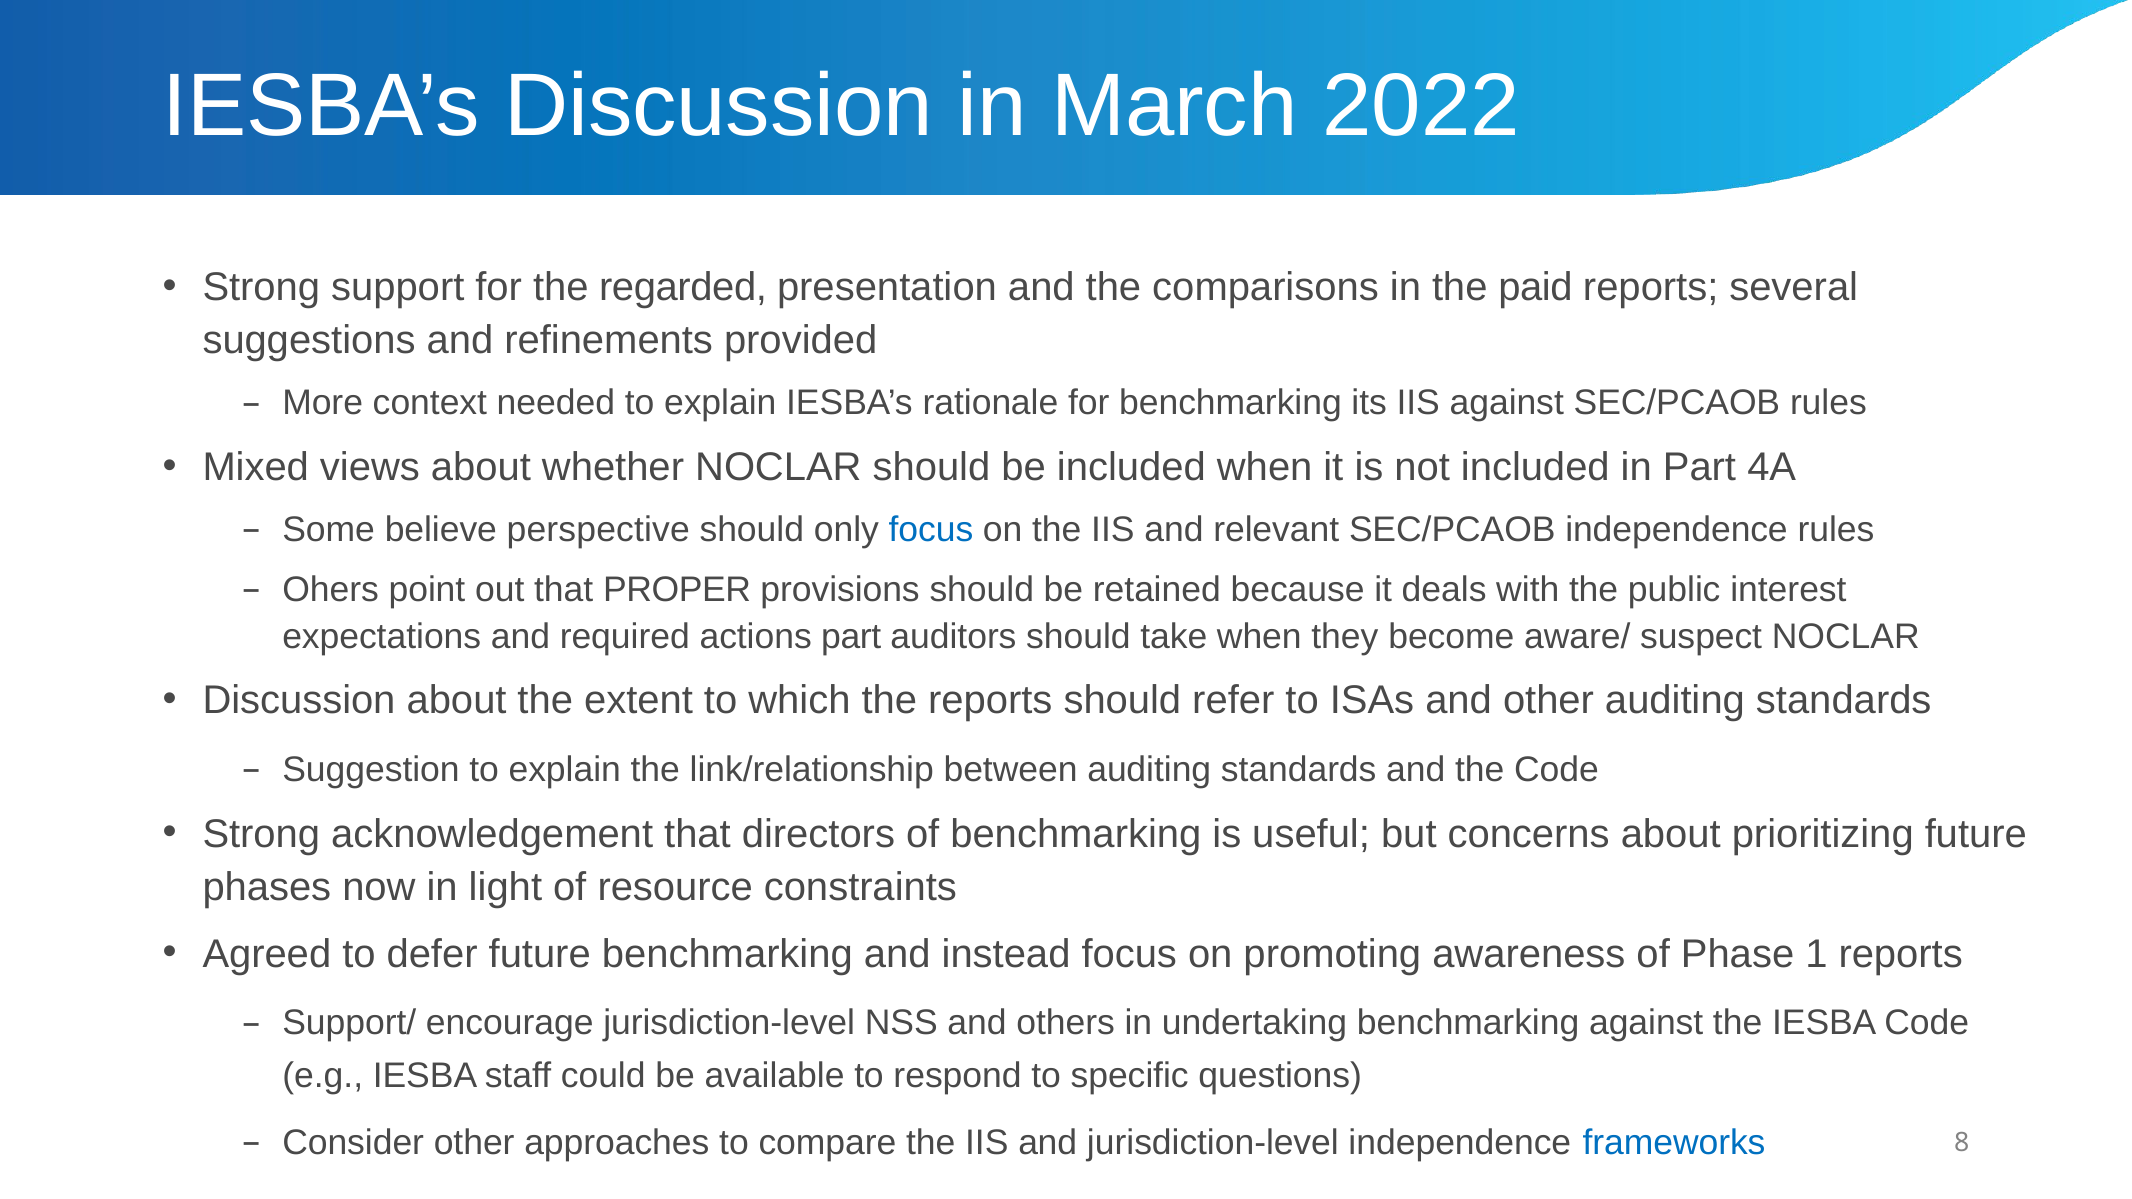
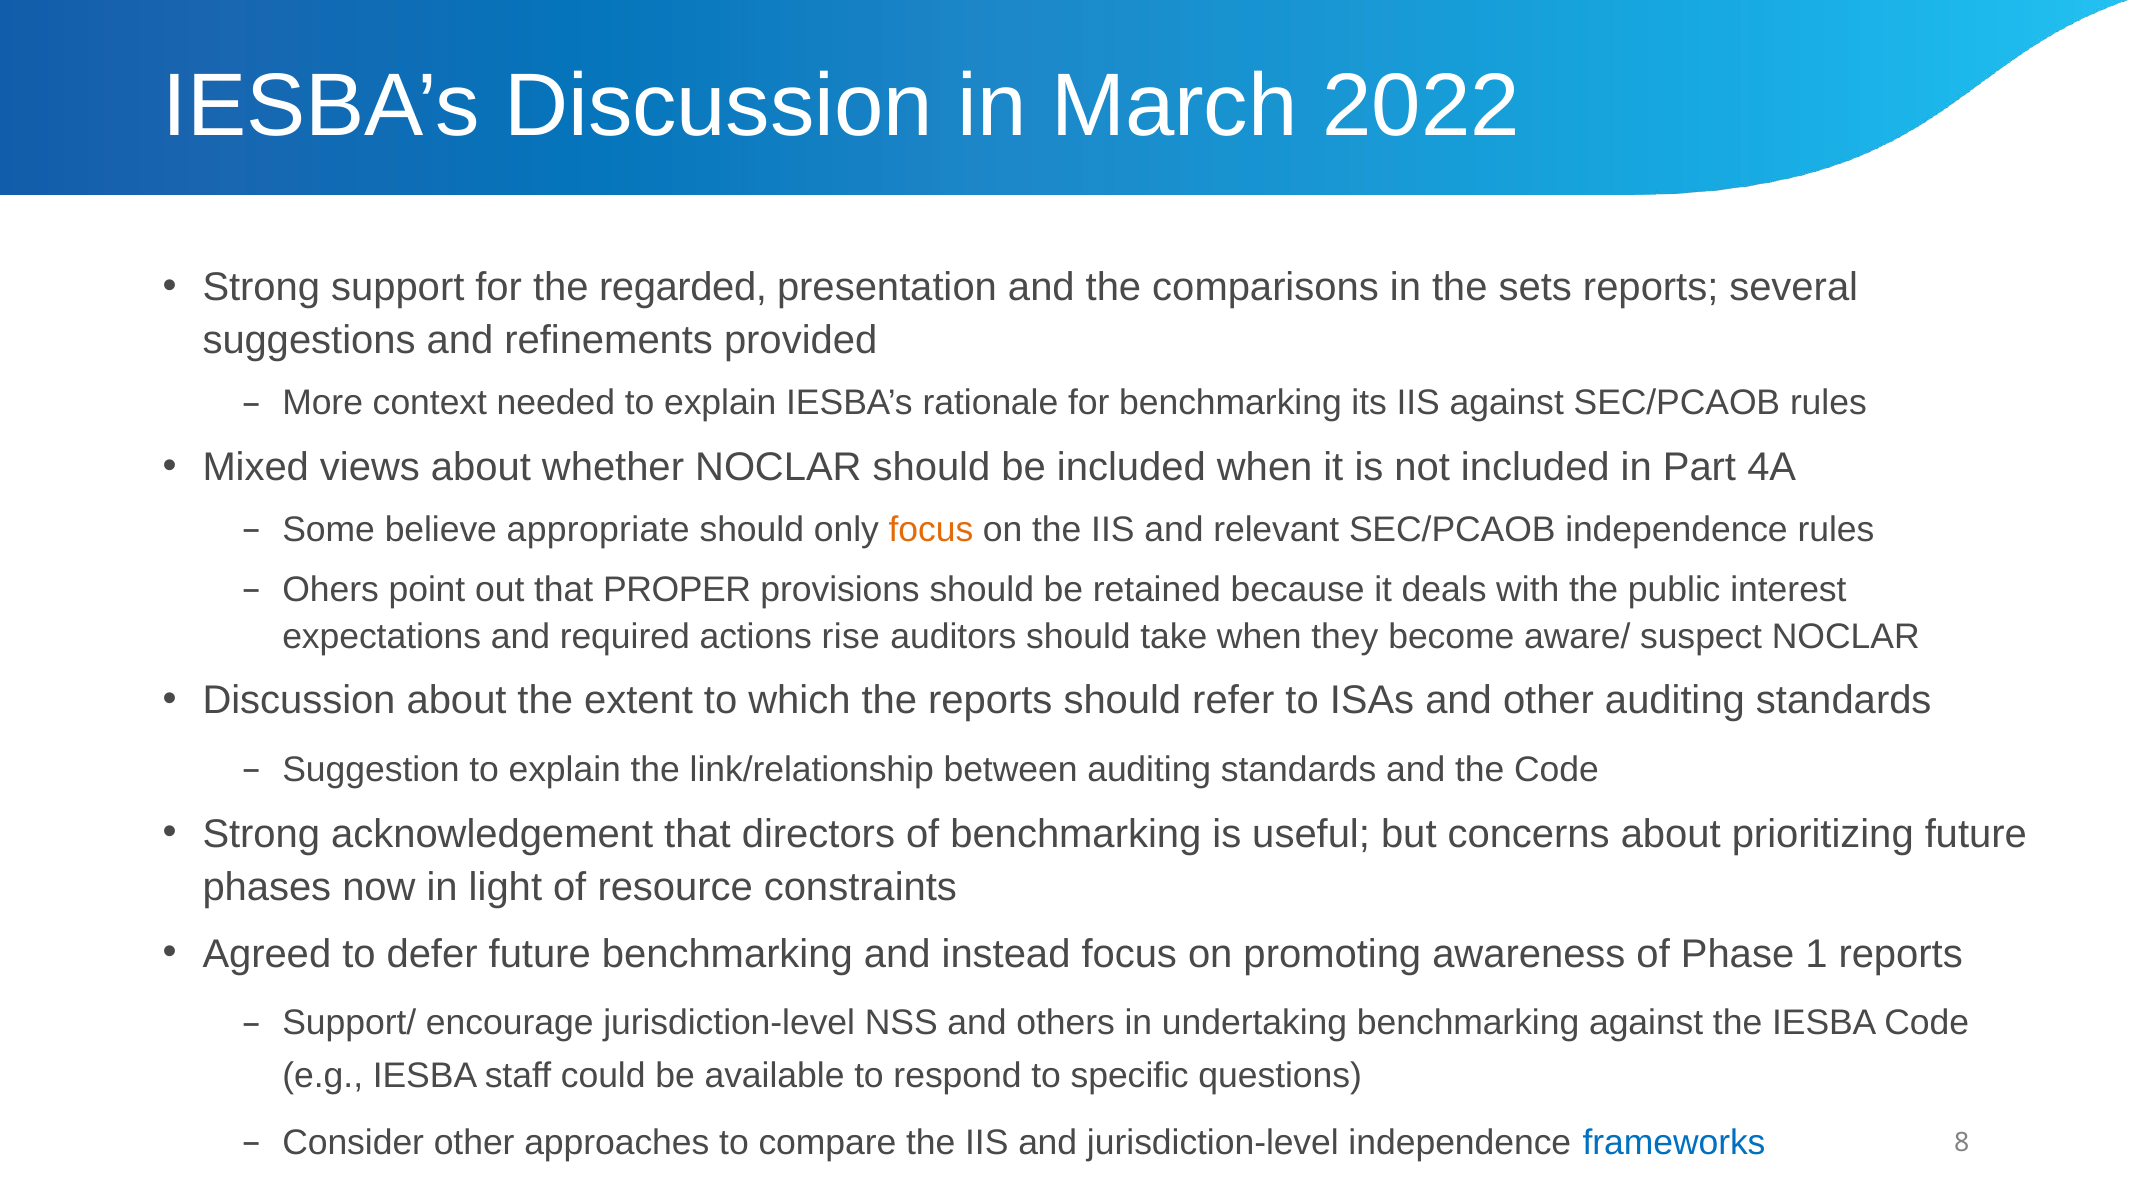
paid: paid -> sets (1535, 287)
perspective: perspective -> appropriate (598, 530)
focus colour: blue -> orange (931, 530)
actions part: part -> rise (851, 636)
